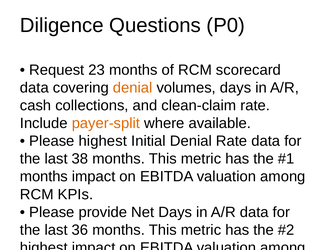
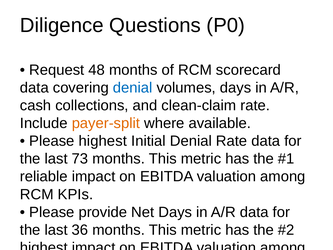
23: 23 -> 48 (97, 70)
denial colour: orange -> blue (133, 88)
38: 38 -> 73 (80, 159)
months: months -> reliable (44, 176)
